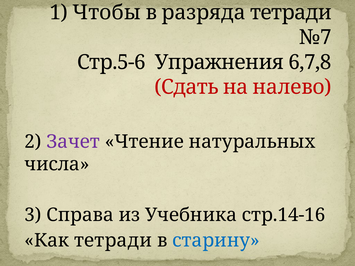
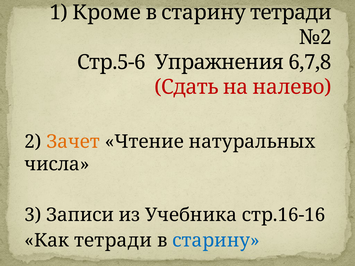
Чтобы: Чтобы -> Кроме (107, 13)
разряда: разряда -> старину (204, 13)
№7: №7 -> №2 (315, 37)
Зачет colour: purple -> orange (73, 142)
Справа: Справа -> Записи (80, 215)
стр.14-16: стр.14-16 -> стр.16-16 (284, 215)
